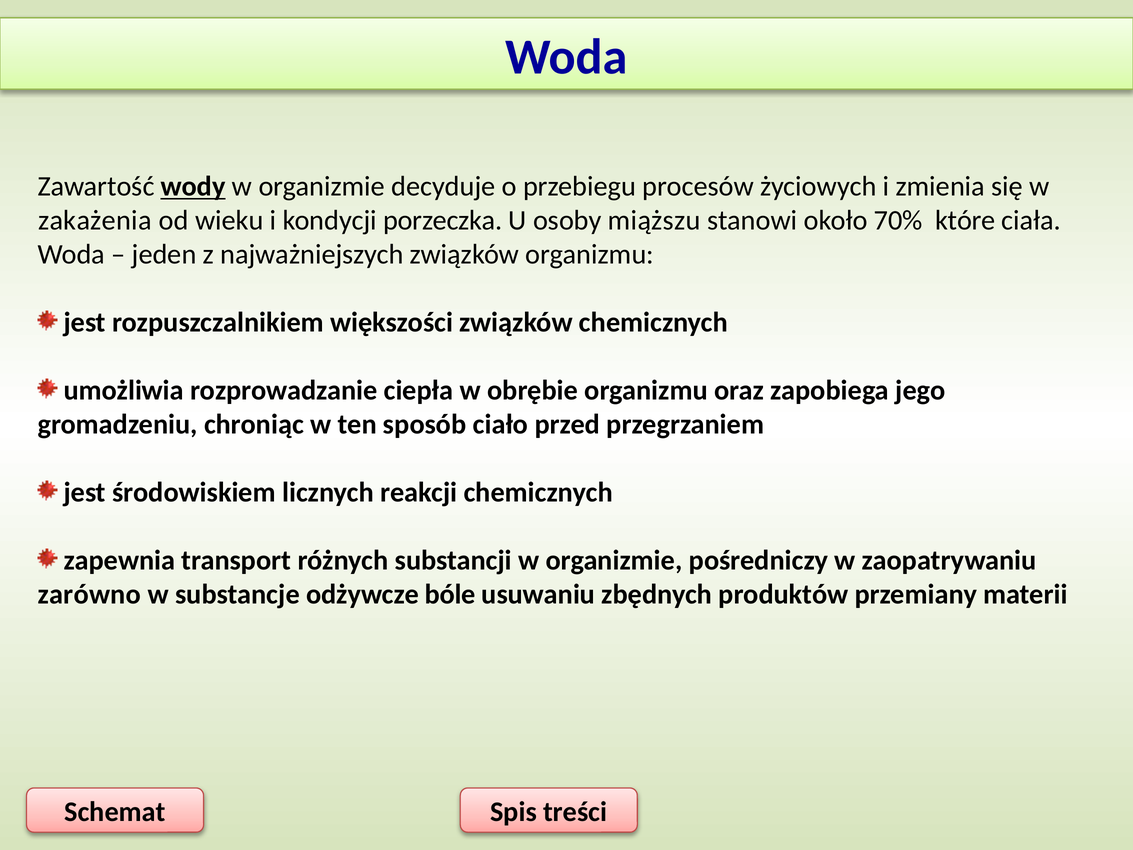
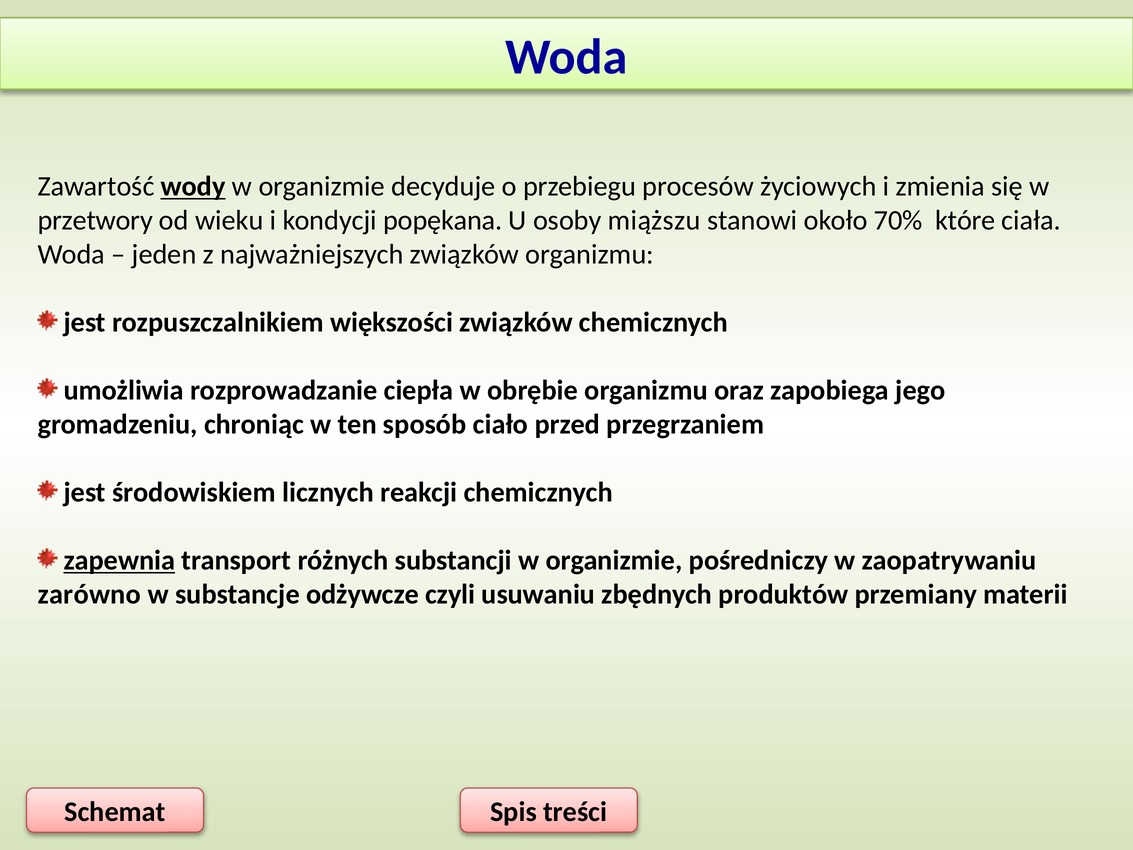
zakażenia: zakażenia -> przetwory (95, 220)
porzeczka: porzeczka -> popękana (443, 220)
zapewnia underline: none -> present (119, 560)
bóle: bóle -> czyli (450, 594)
